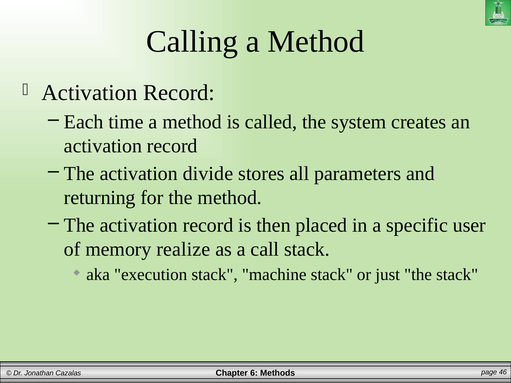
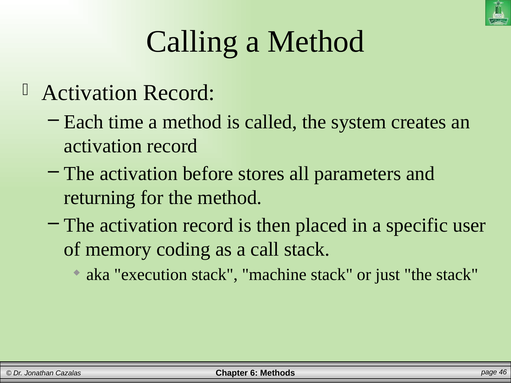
divide: divide -> before (208, 174)
realize: realize -> coding (183, 249)
